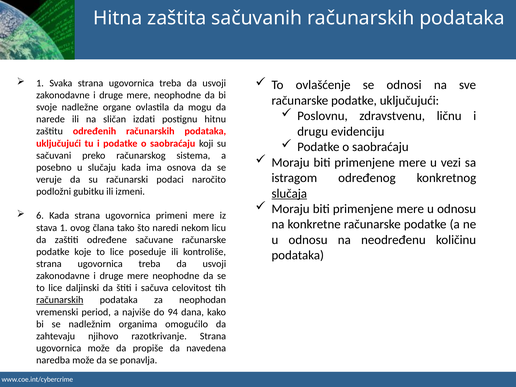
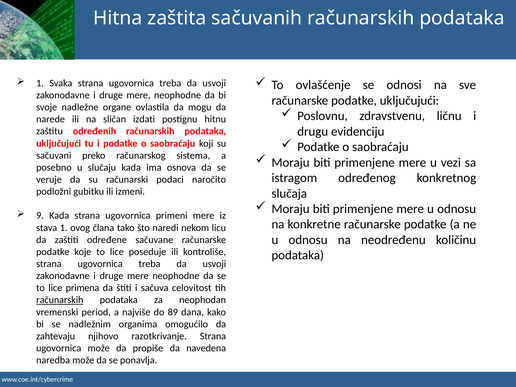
slučaja underline: present -> none (289, 193)
6: 6 -> 9 (40, 216)
daljinski: daljinski -> primena (83, 288)
94: 94 -> 89 (173, 312)
